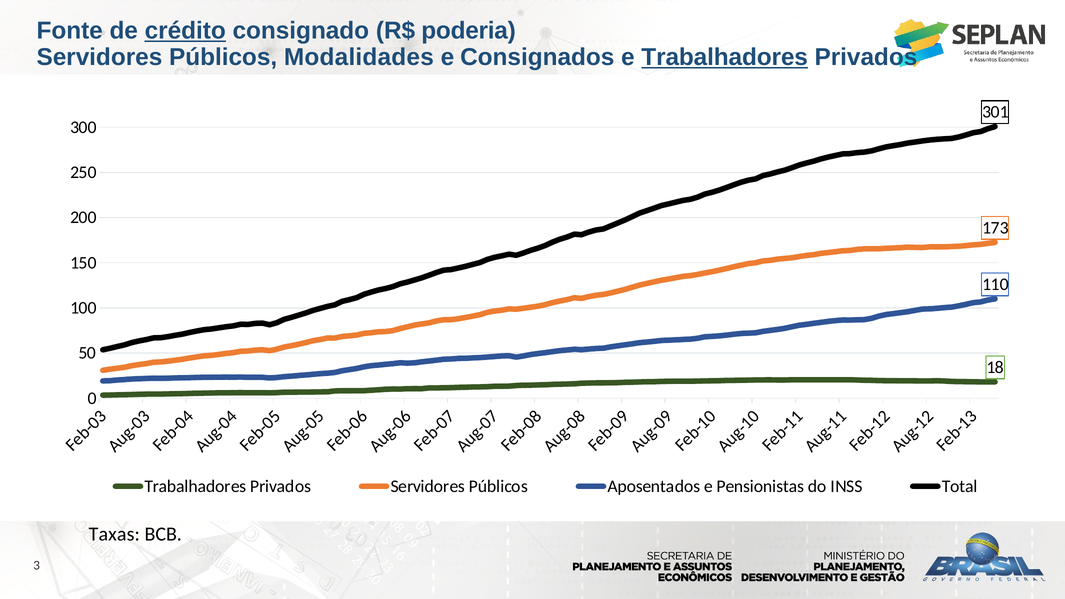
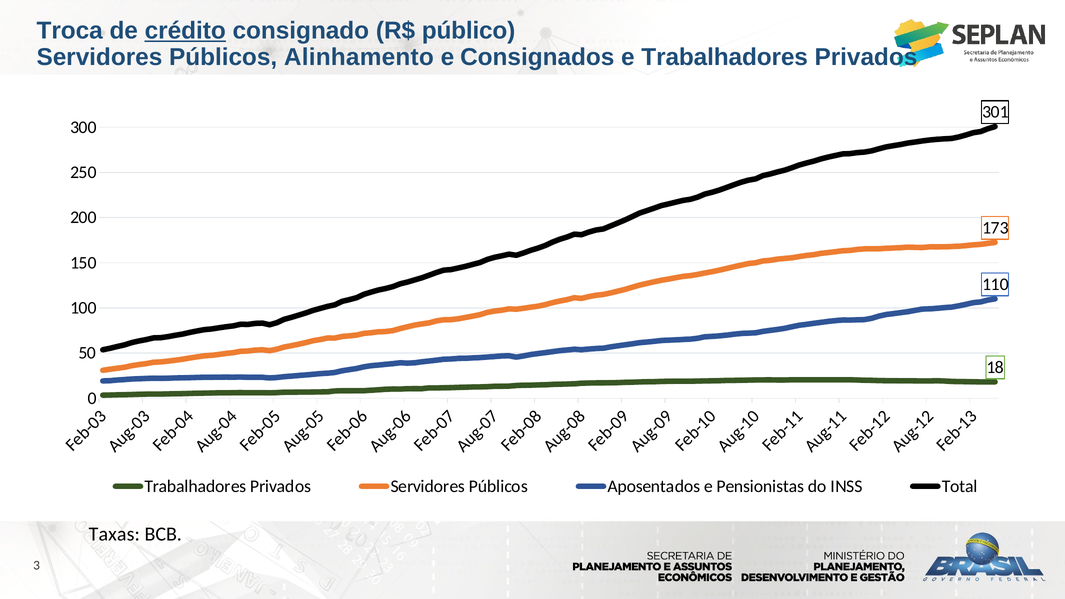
Fonte: Fonte -> Troca (70, 31)
poderia: poderia -> público (469, 31)
Modalidades: Modalidades -> Alinhamento (359, 57)
Trabalhadores underline: present -> none (725, 57)
